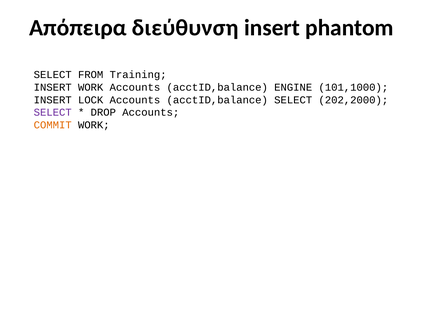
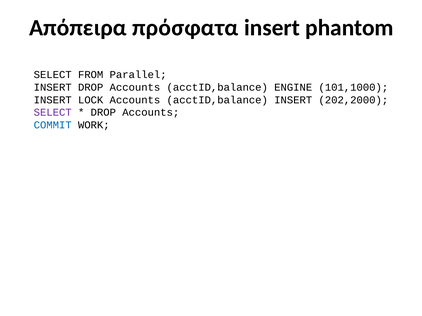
διεύθυνση: διεύθυνση -> πρόσφατα (185, 28)
Training: Training -> Parallel (138, 75)
INSERT WORK: WORK -> DROP (91, 87)
acctID,balance SELECT: SELECT -> INSERT (293, 100)
COMMIT colour: orange -> blue (53, 125)
